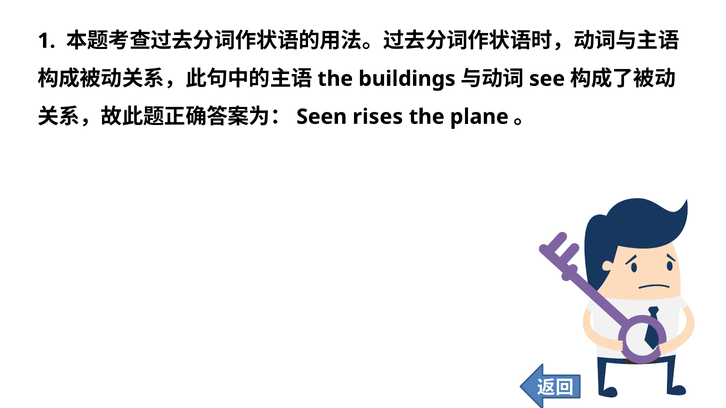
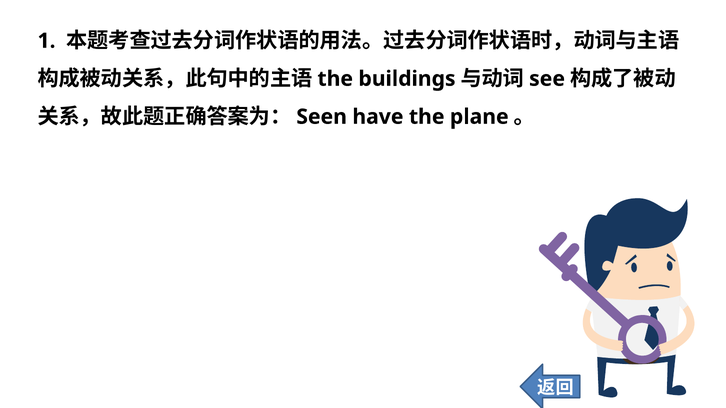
rises: rises -> have (378, 117)
